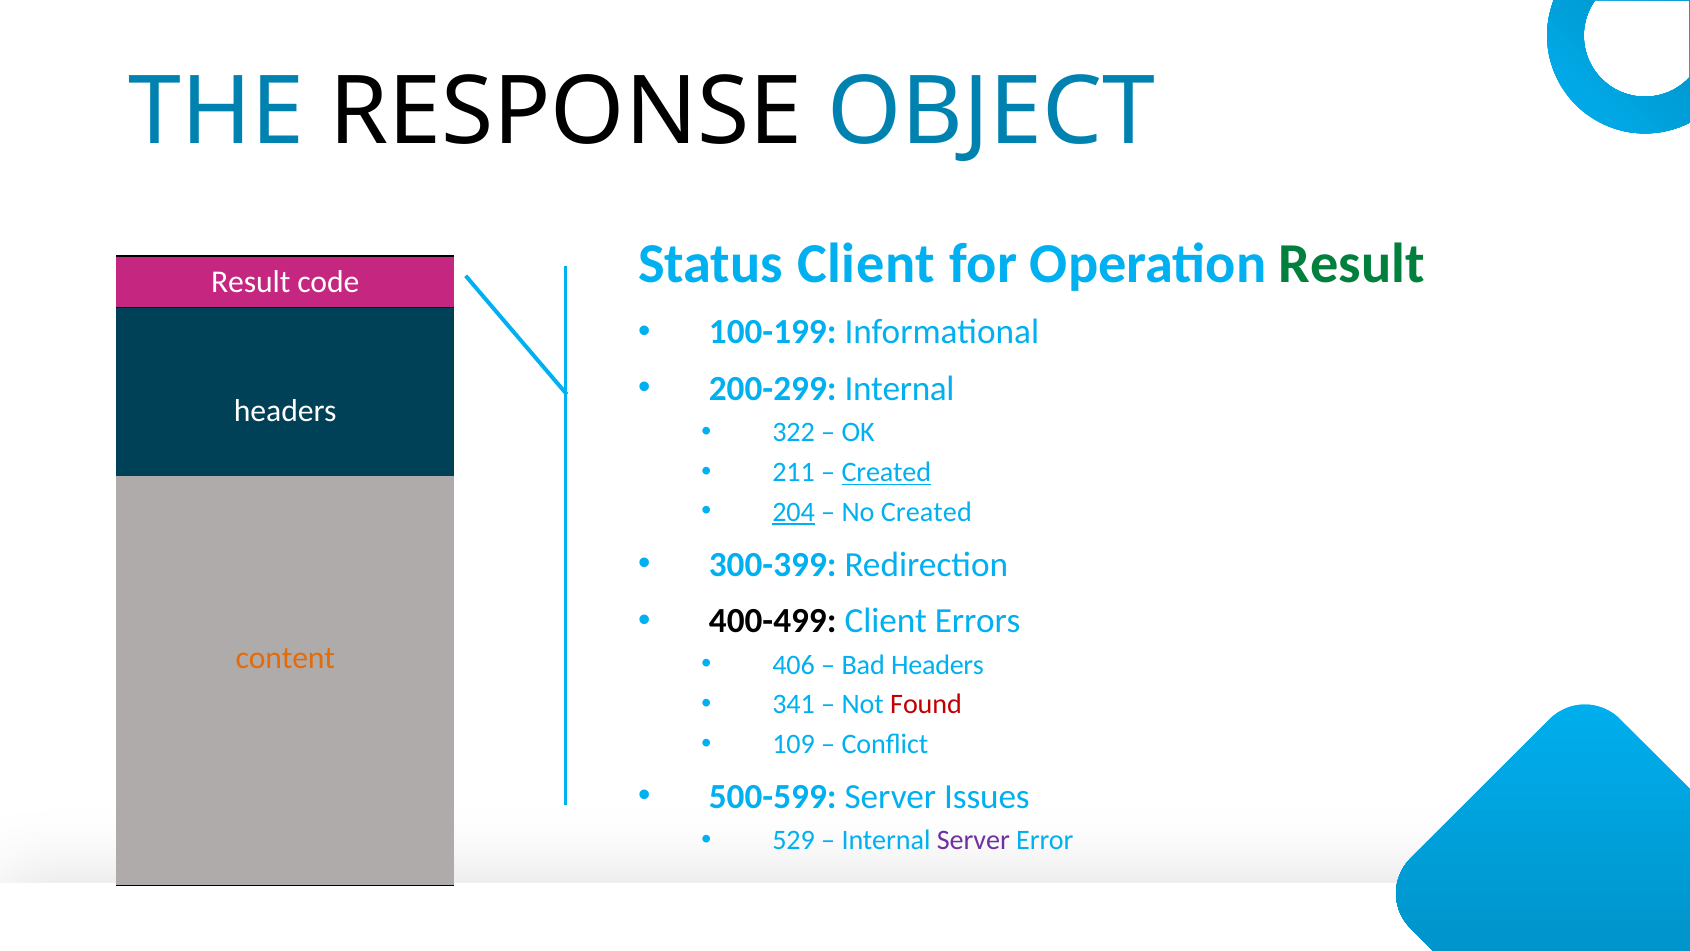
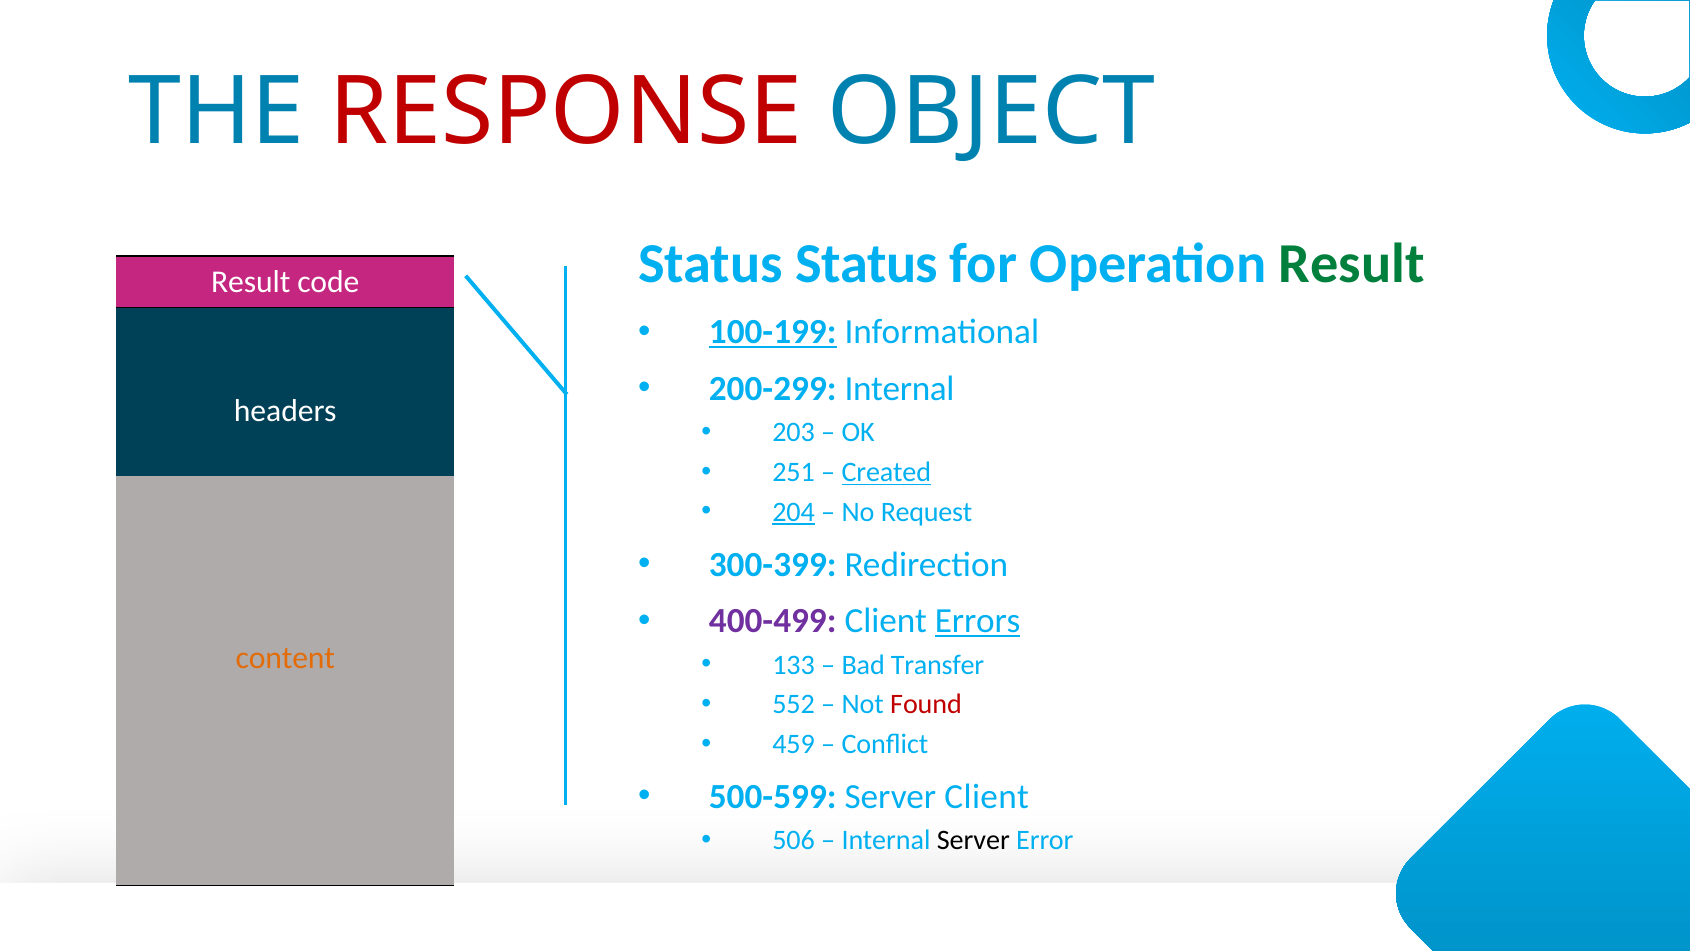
RESPONSE colour: black -> red (566, 112)
Status Client: Client -> Status (867, 264)
100-199 underline: none -> present (773, 332)
322: 322 -> 203 (794, 432)
211: 211 -> 251 (794, 472)
No Created: Created -> Request (927, 512)
400-499 colour: black -> purple (773, 621)
Errors underline: none -> present (978, 621)
406: 406 -> 133 (794, 664)
Bad Headers: Headers -> Transfer (938, 664)
341: 341 -> 552 (794, 704)
109: 109 -> 459 (794, 744)
Server Issues: Issues -> Client (987, 797)
529: 529 -> 506 (794, 840)
Server colour: purple -> black (973, 840)
